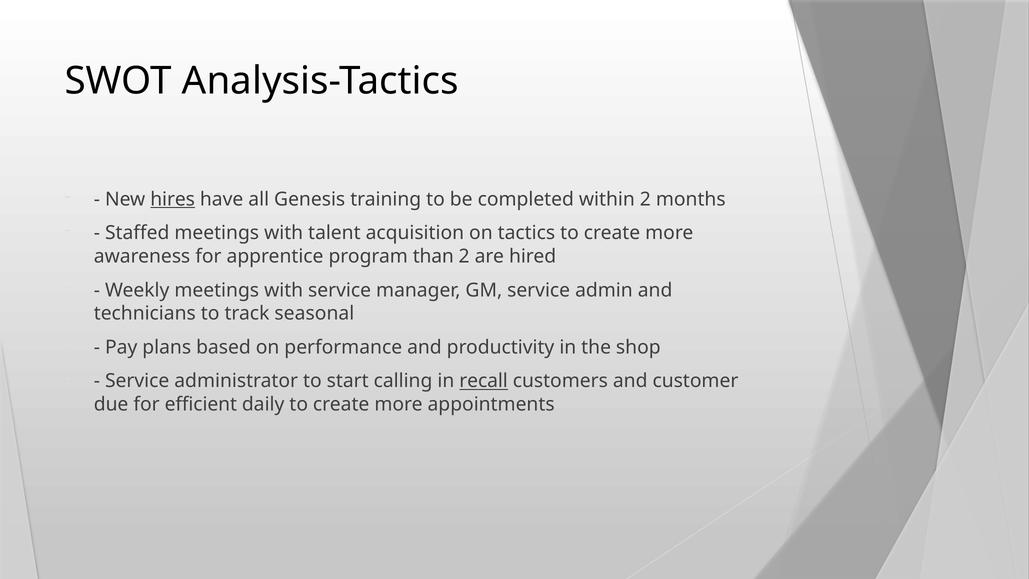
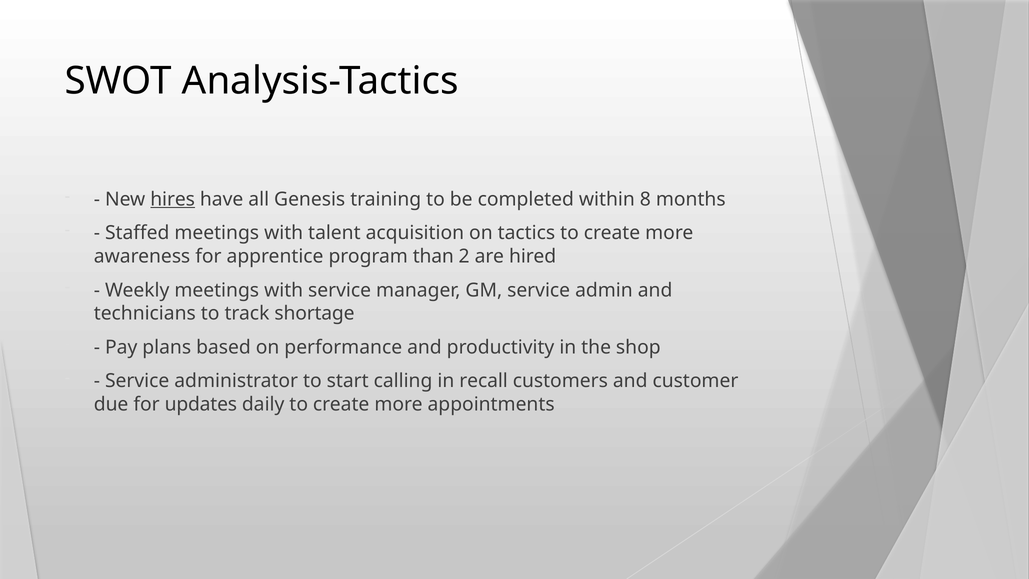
within 2: 2 -> 8 (645, 199)
seasonal: seasonal -> shortage (314, 313)
recall underline: present -> none (484, 381)
efficient: efficient -> updates (201, 404)
